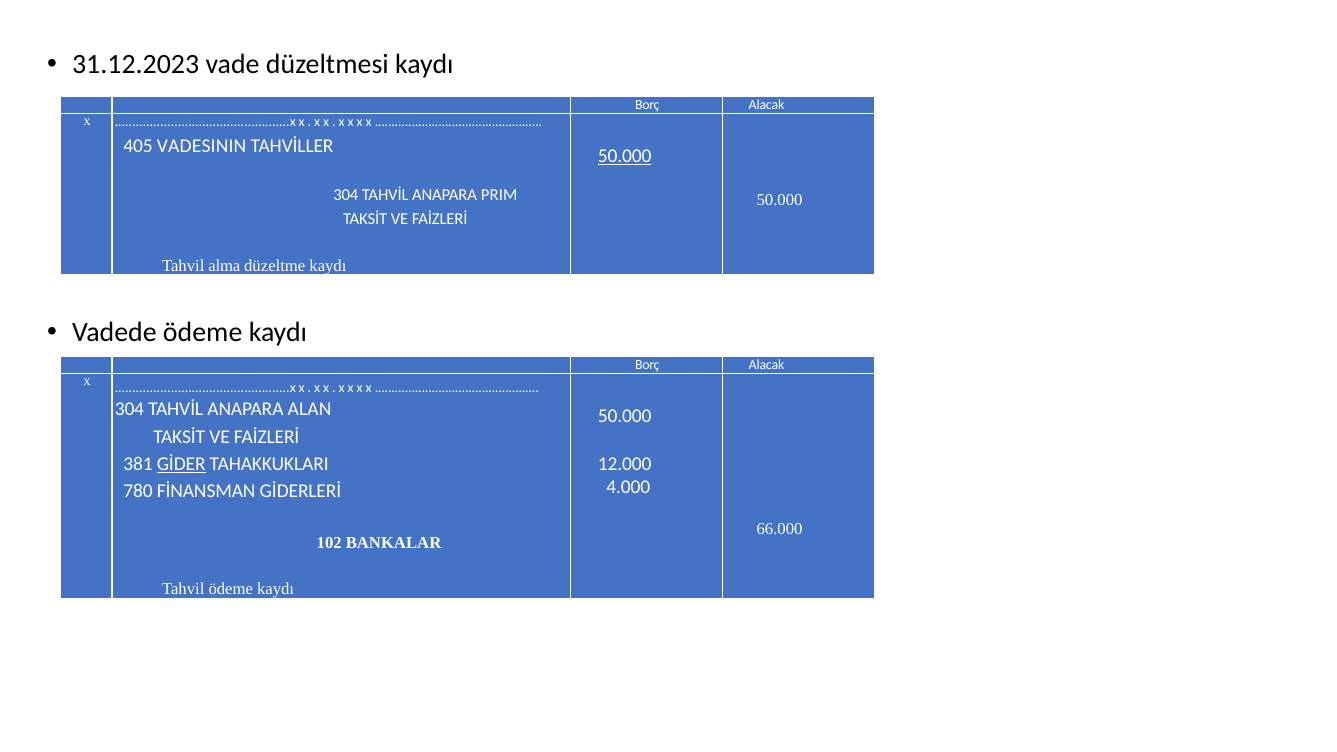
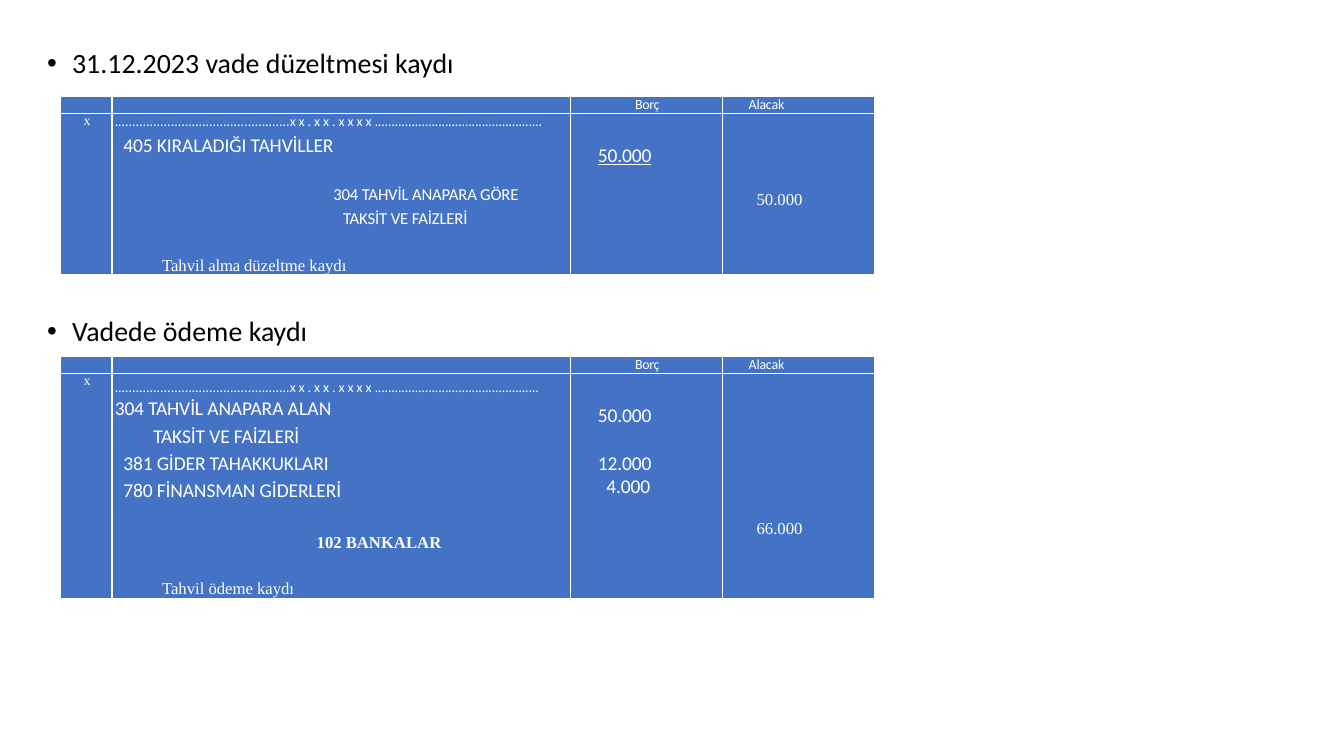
VADESININ: VADESININ -> KIRALADIĞI (202, 146)
PRIM: PRIM -> GÖRE (499, 195)
GİDER underline: present -> none (181, 464)
